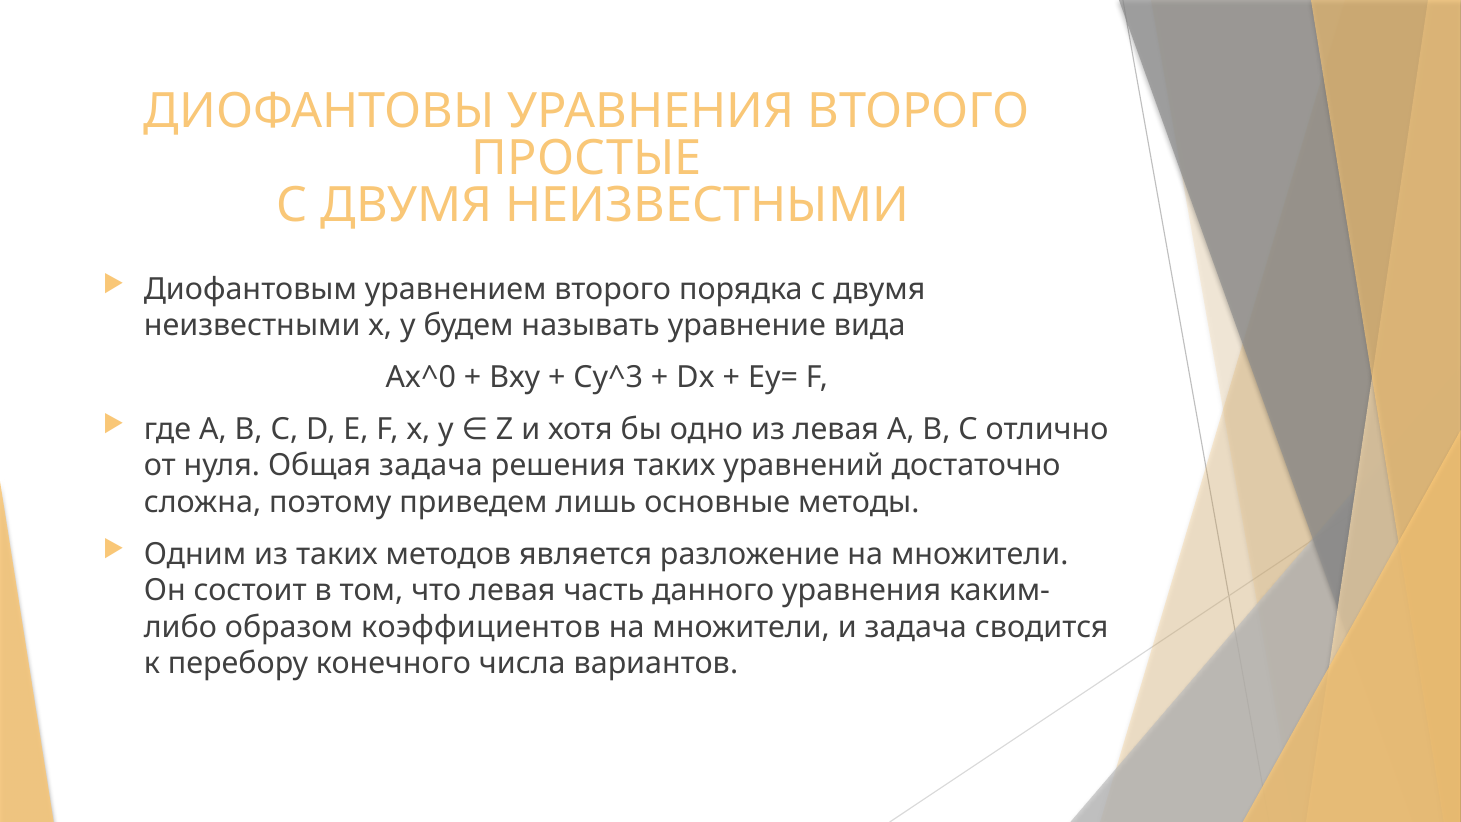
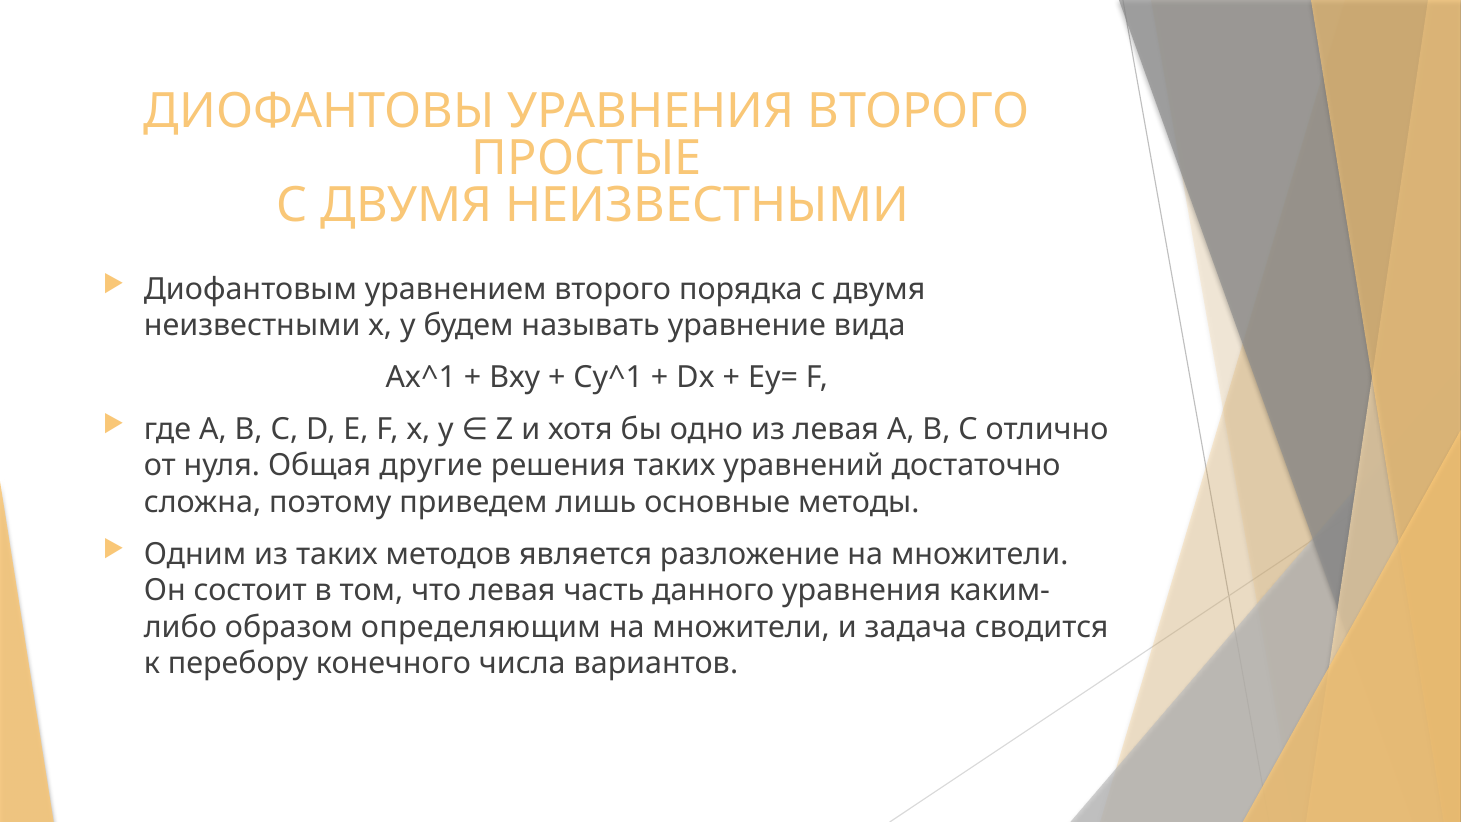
Аx^0: Аx^0 -> Аx^1 (421, 377)
Cy^3: Cy^3 -> Cy^1 (608, 377)
Общая задача: задача -> другие (431, 466)
коэффициентов: коэффициентов -> определяющим (481, 627)
